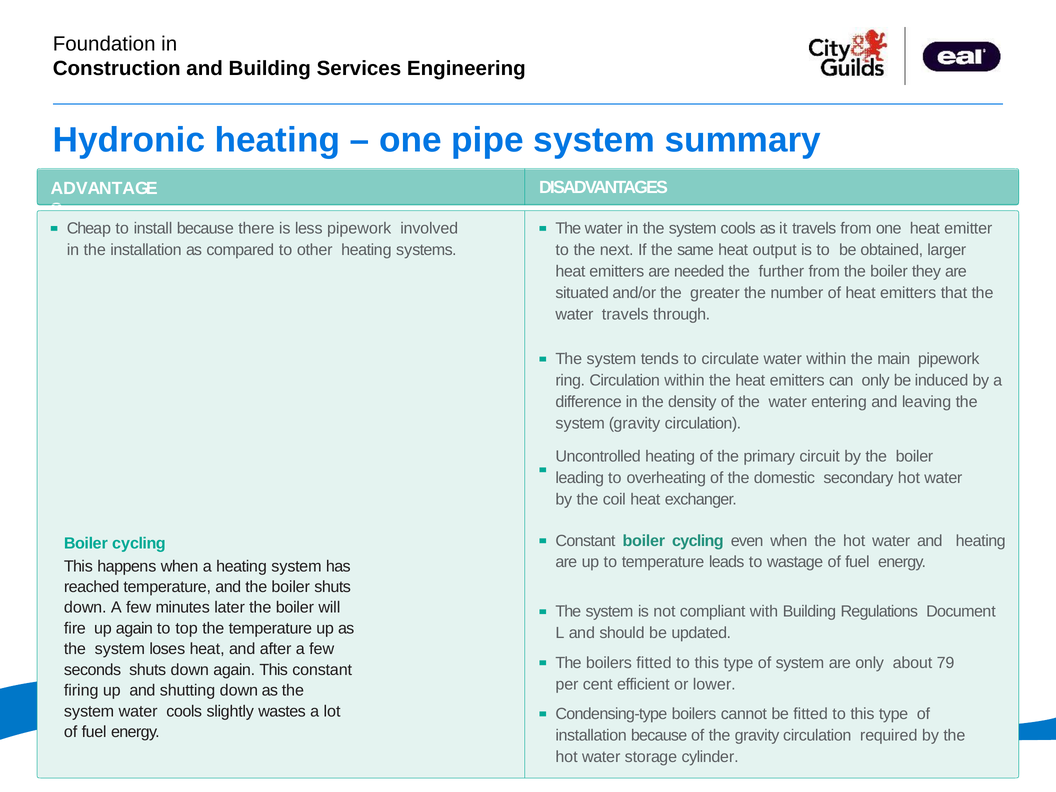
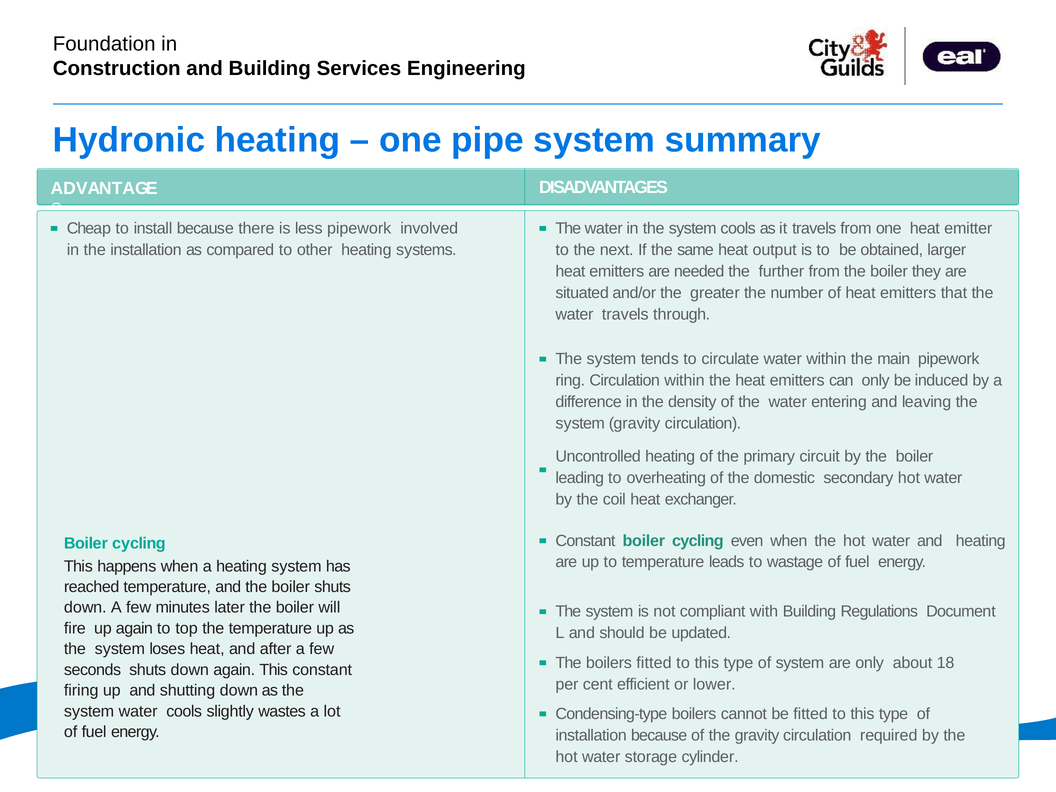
79: 79 -> 18 (946, 663)
